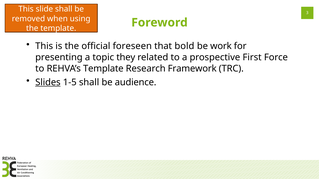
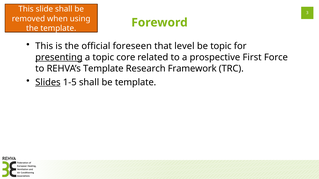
bold: bold -> level (184, 46)
be work: work -> topic (221, 46)
presenting underline: none -> present (59, 57)
they: they -> core (126, 57)
be audience: audience -> template (136, 82)
